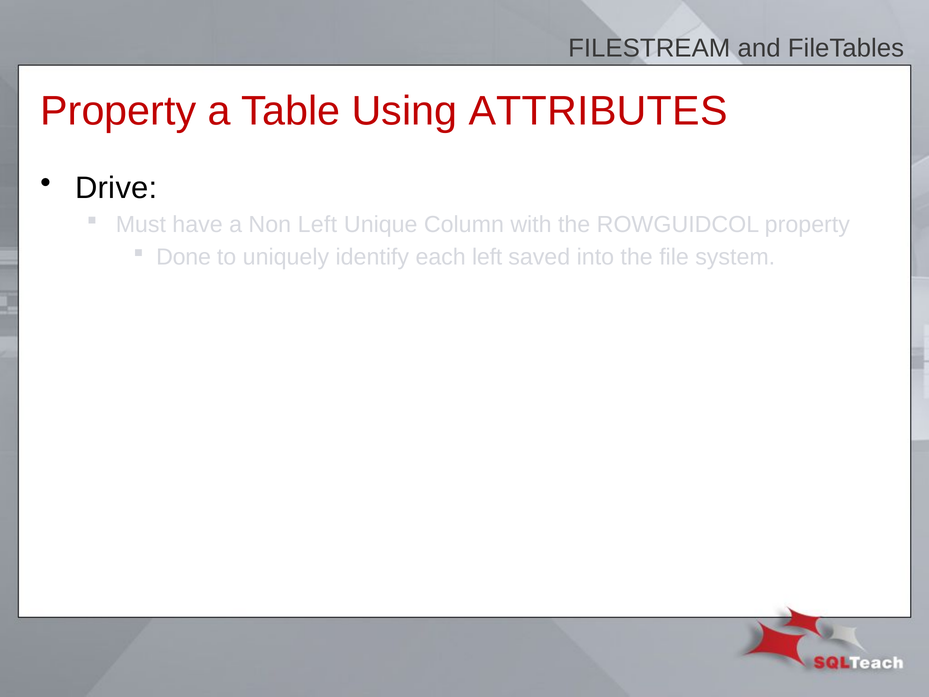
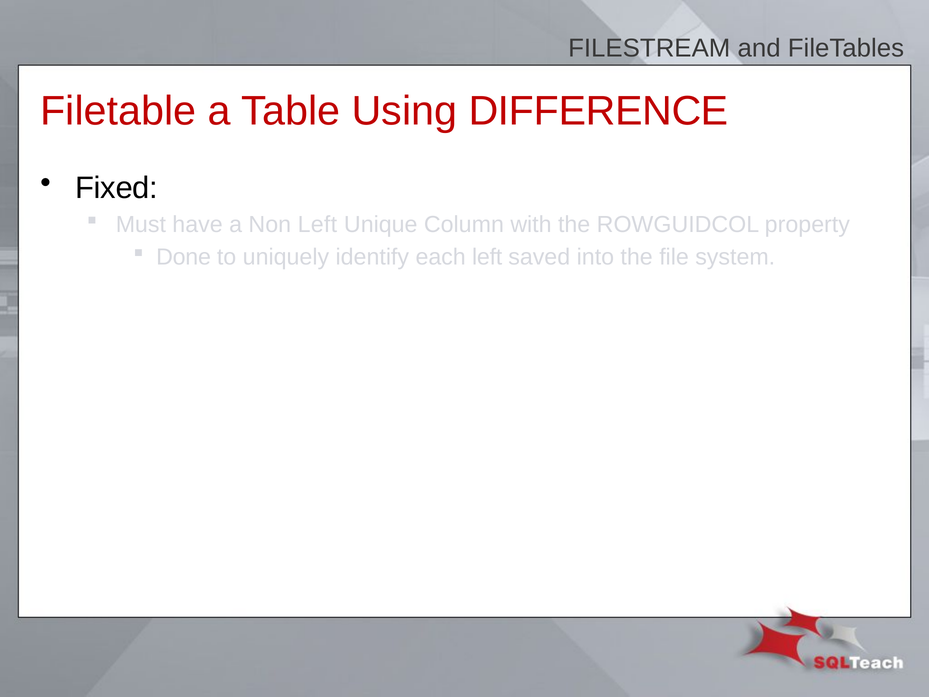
Property: Property -> Filetable (118, 111)
ATTRIBUTES: ATTRIBUTES -> DIFFERENCE (598, 111)
Drive: Drive -> Fixed (117, 188)
